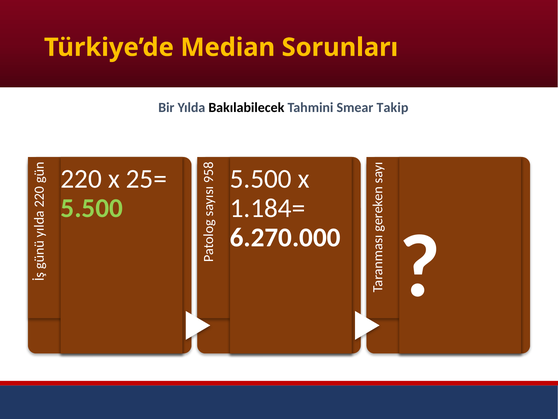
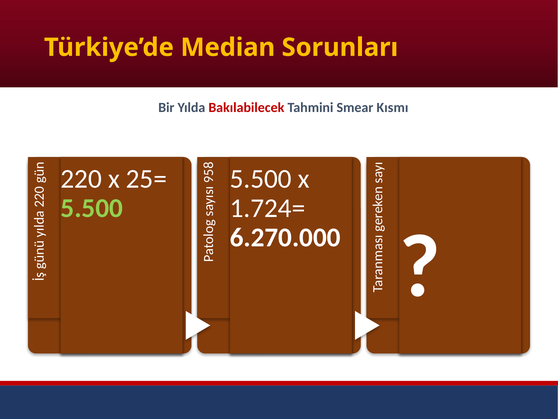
Bakılabilecek colour: black -> red (246, 107)
Takip: Takip -> Kısmı (392, 107)
1.184=: 1.184= -> 1.724= (268, 208)
